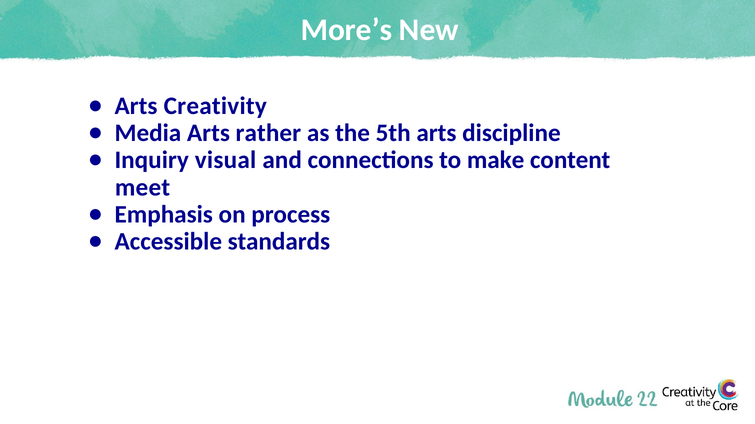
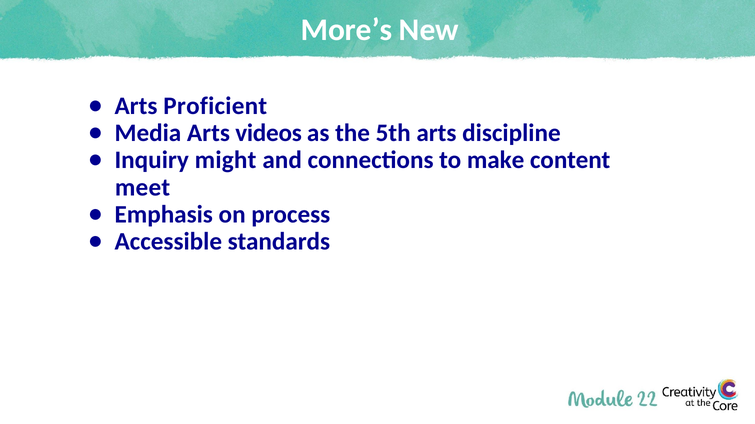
Creativity: Creativity -> Proficient (215, 106)
rather: rather -> videos (269, 133)
visual: visual -> might (226, 160)
